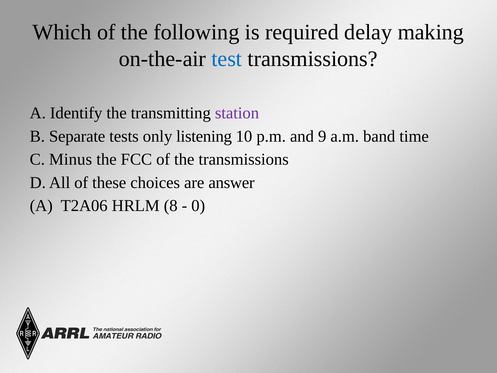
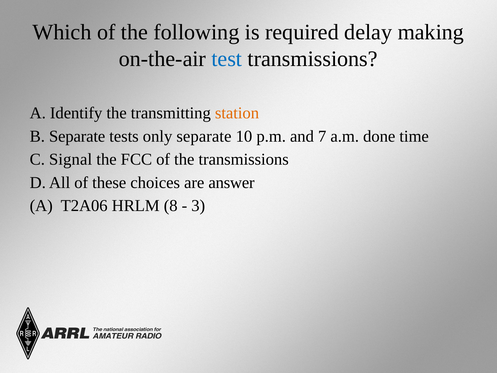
station colour: purple -> orange (237, 113)
only listening: listening -> separate (204, 136)
9: 9 -> 7 (322, 136)
band: band -> done (379, 136)
Minus: Minus -> Signal (71, 159)
0: 0 -> 3 (198, 206)
